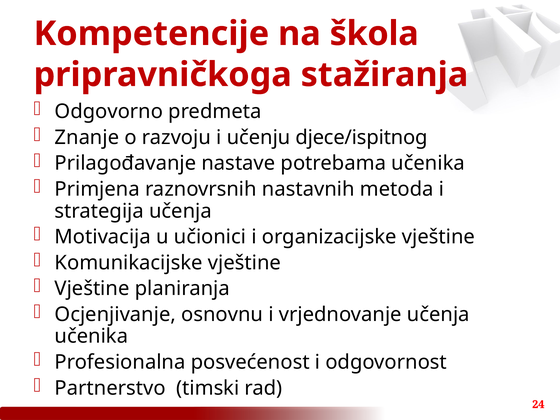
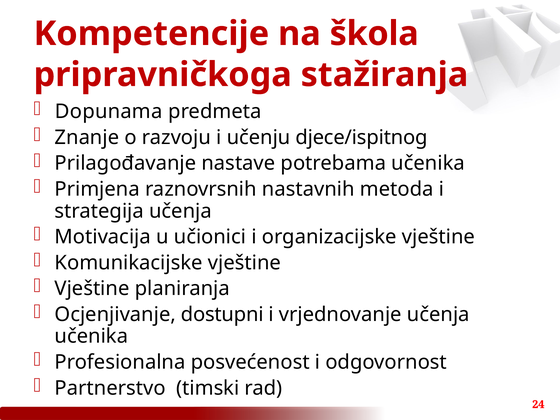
Odgovorno: Odgovorno -> Dopunama (109, 112)
osnovnu: osnovnu -> dostupni (222, 314)
